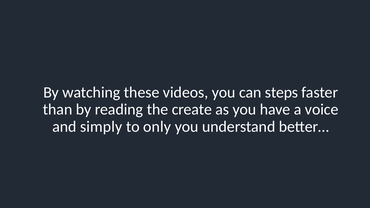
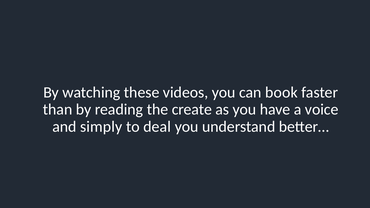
steps: steps -> book (281, 92)
only: only -> deal (157, 127)
